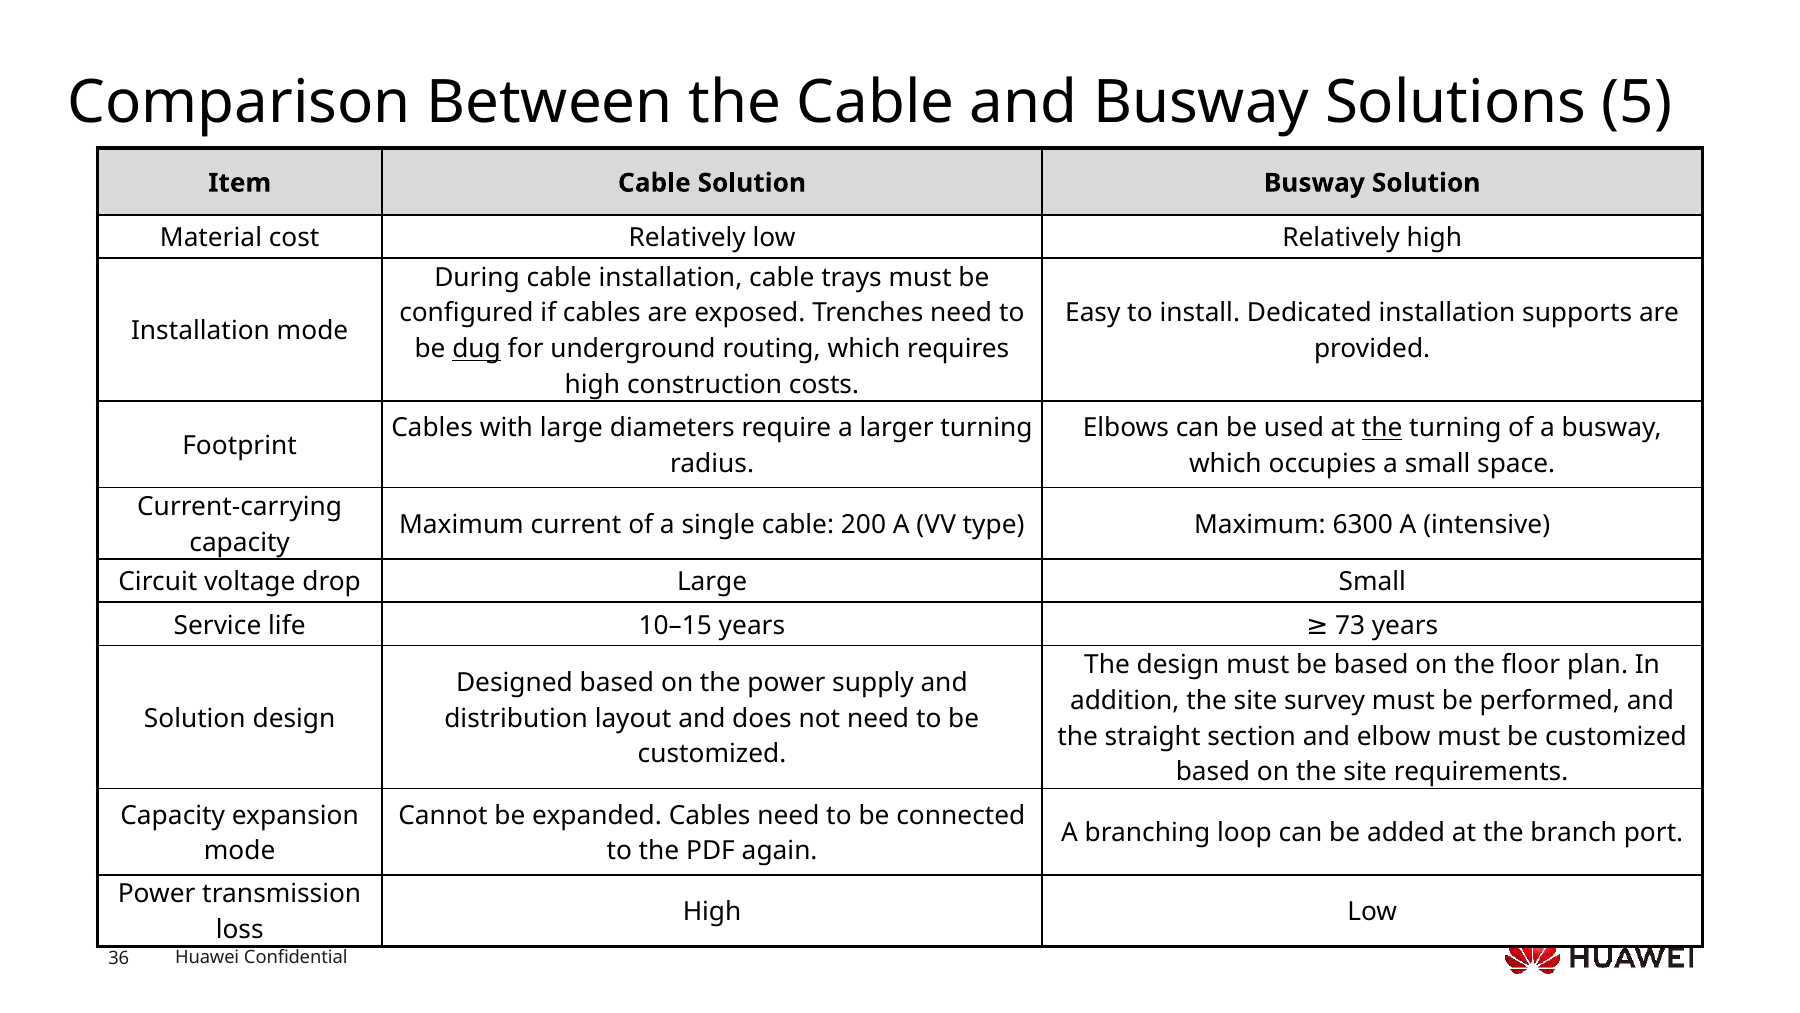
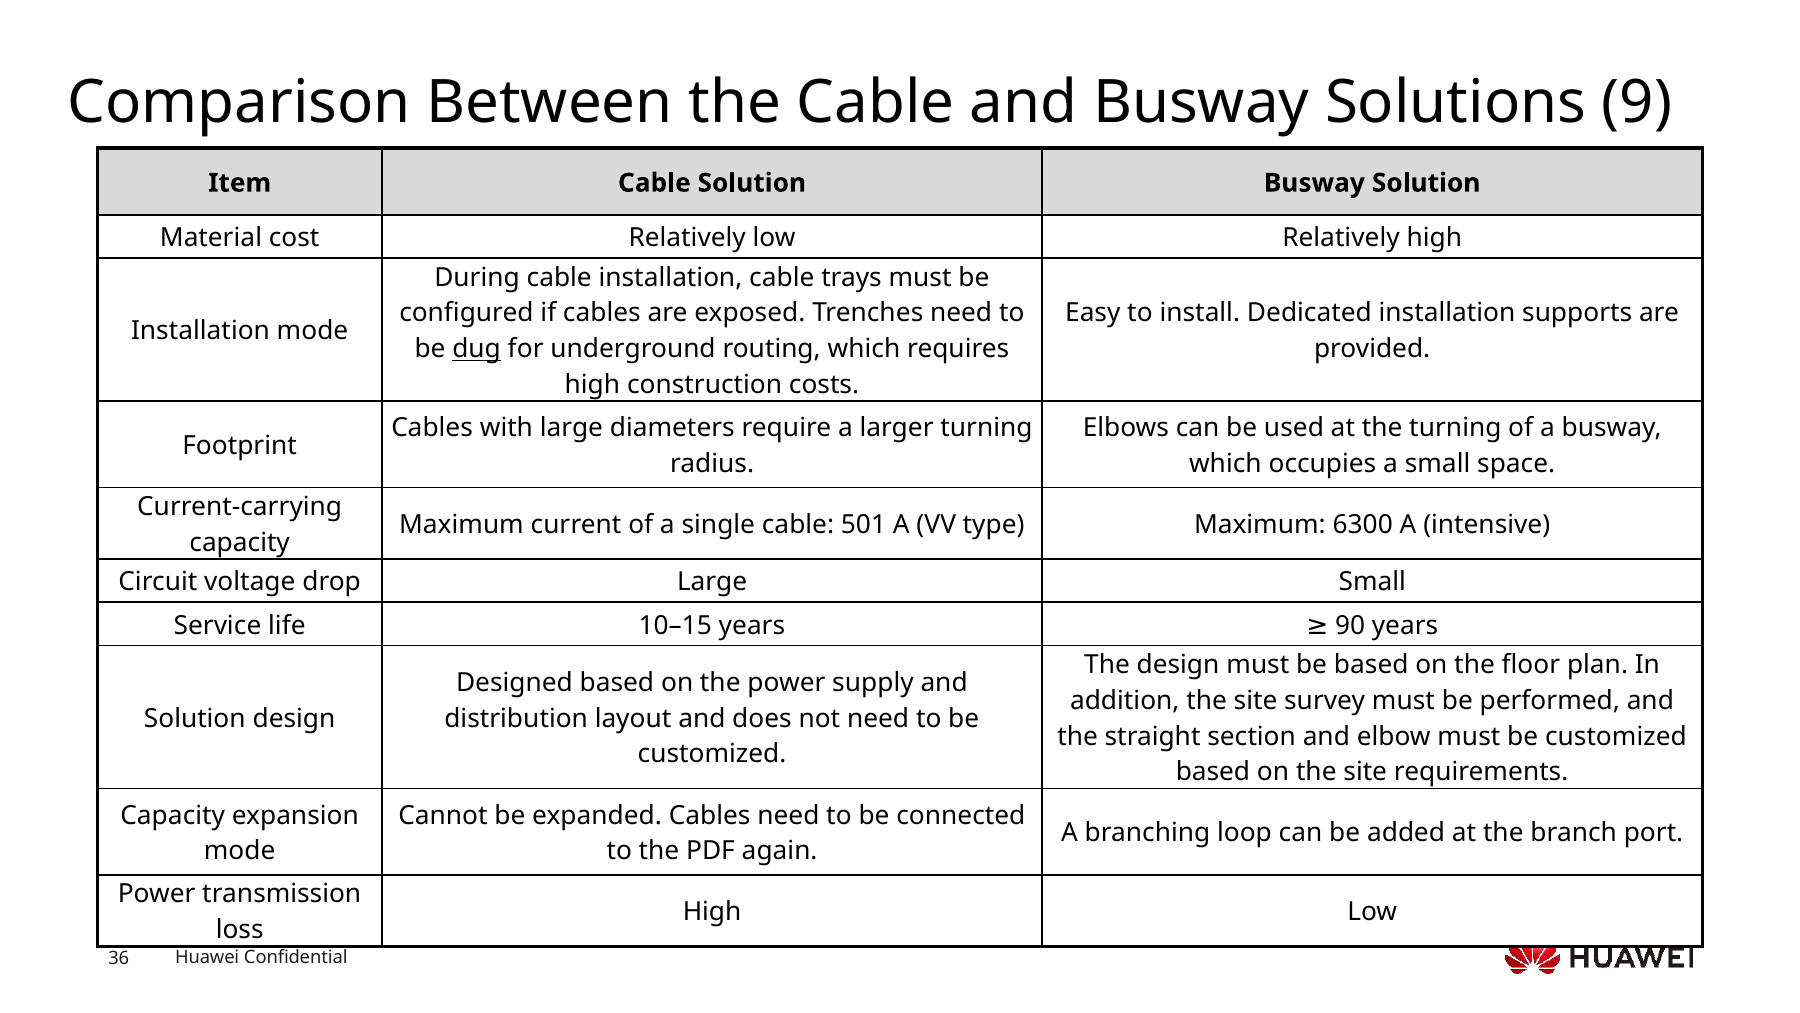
5: 5 -> 9 (1637, 102)
the underline: present -> none (1382, 428)
200: 200 -> 501 (863, 525)
73: 73 -> 90 (1350, 625)
